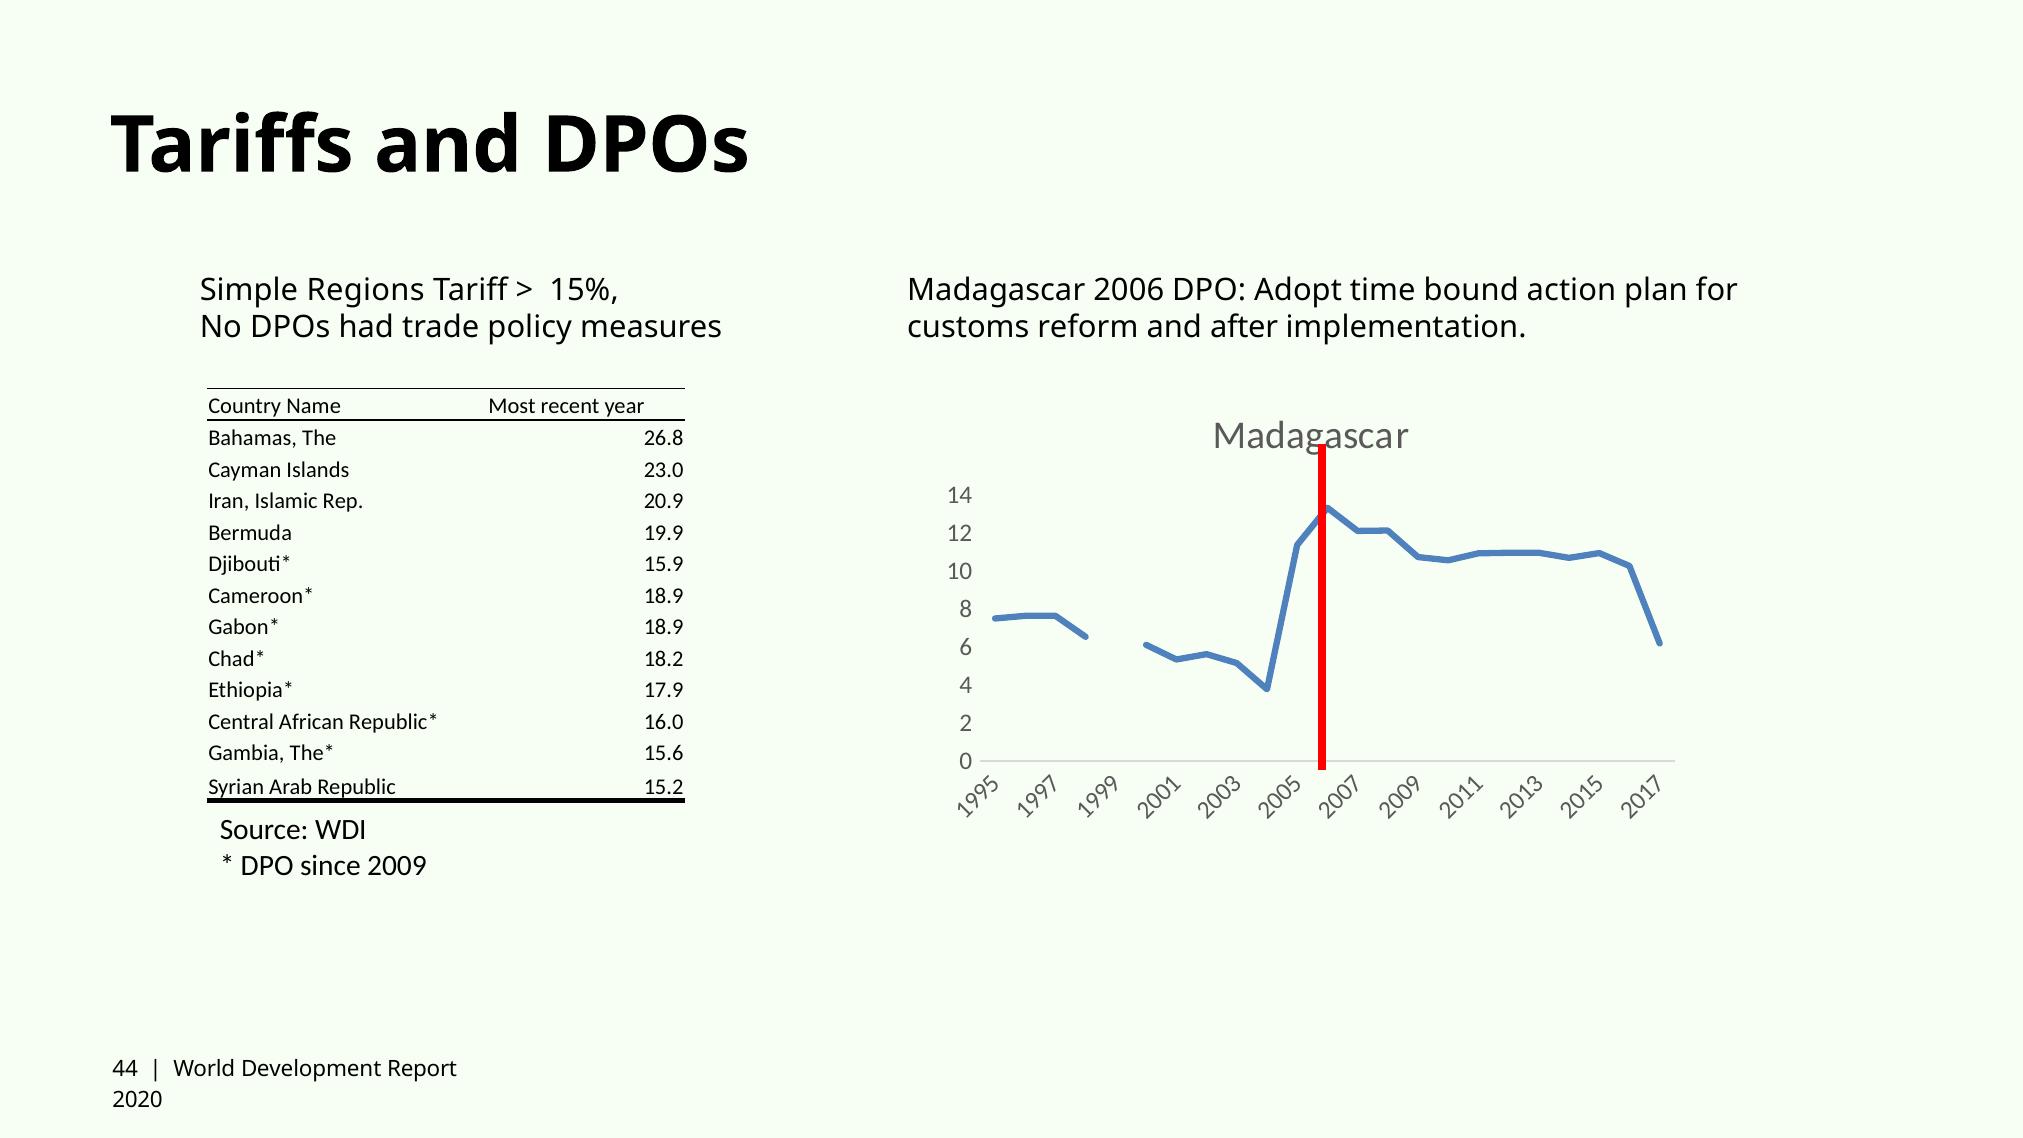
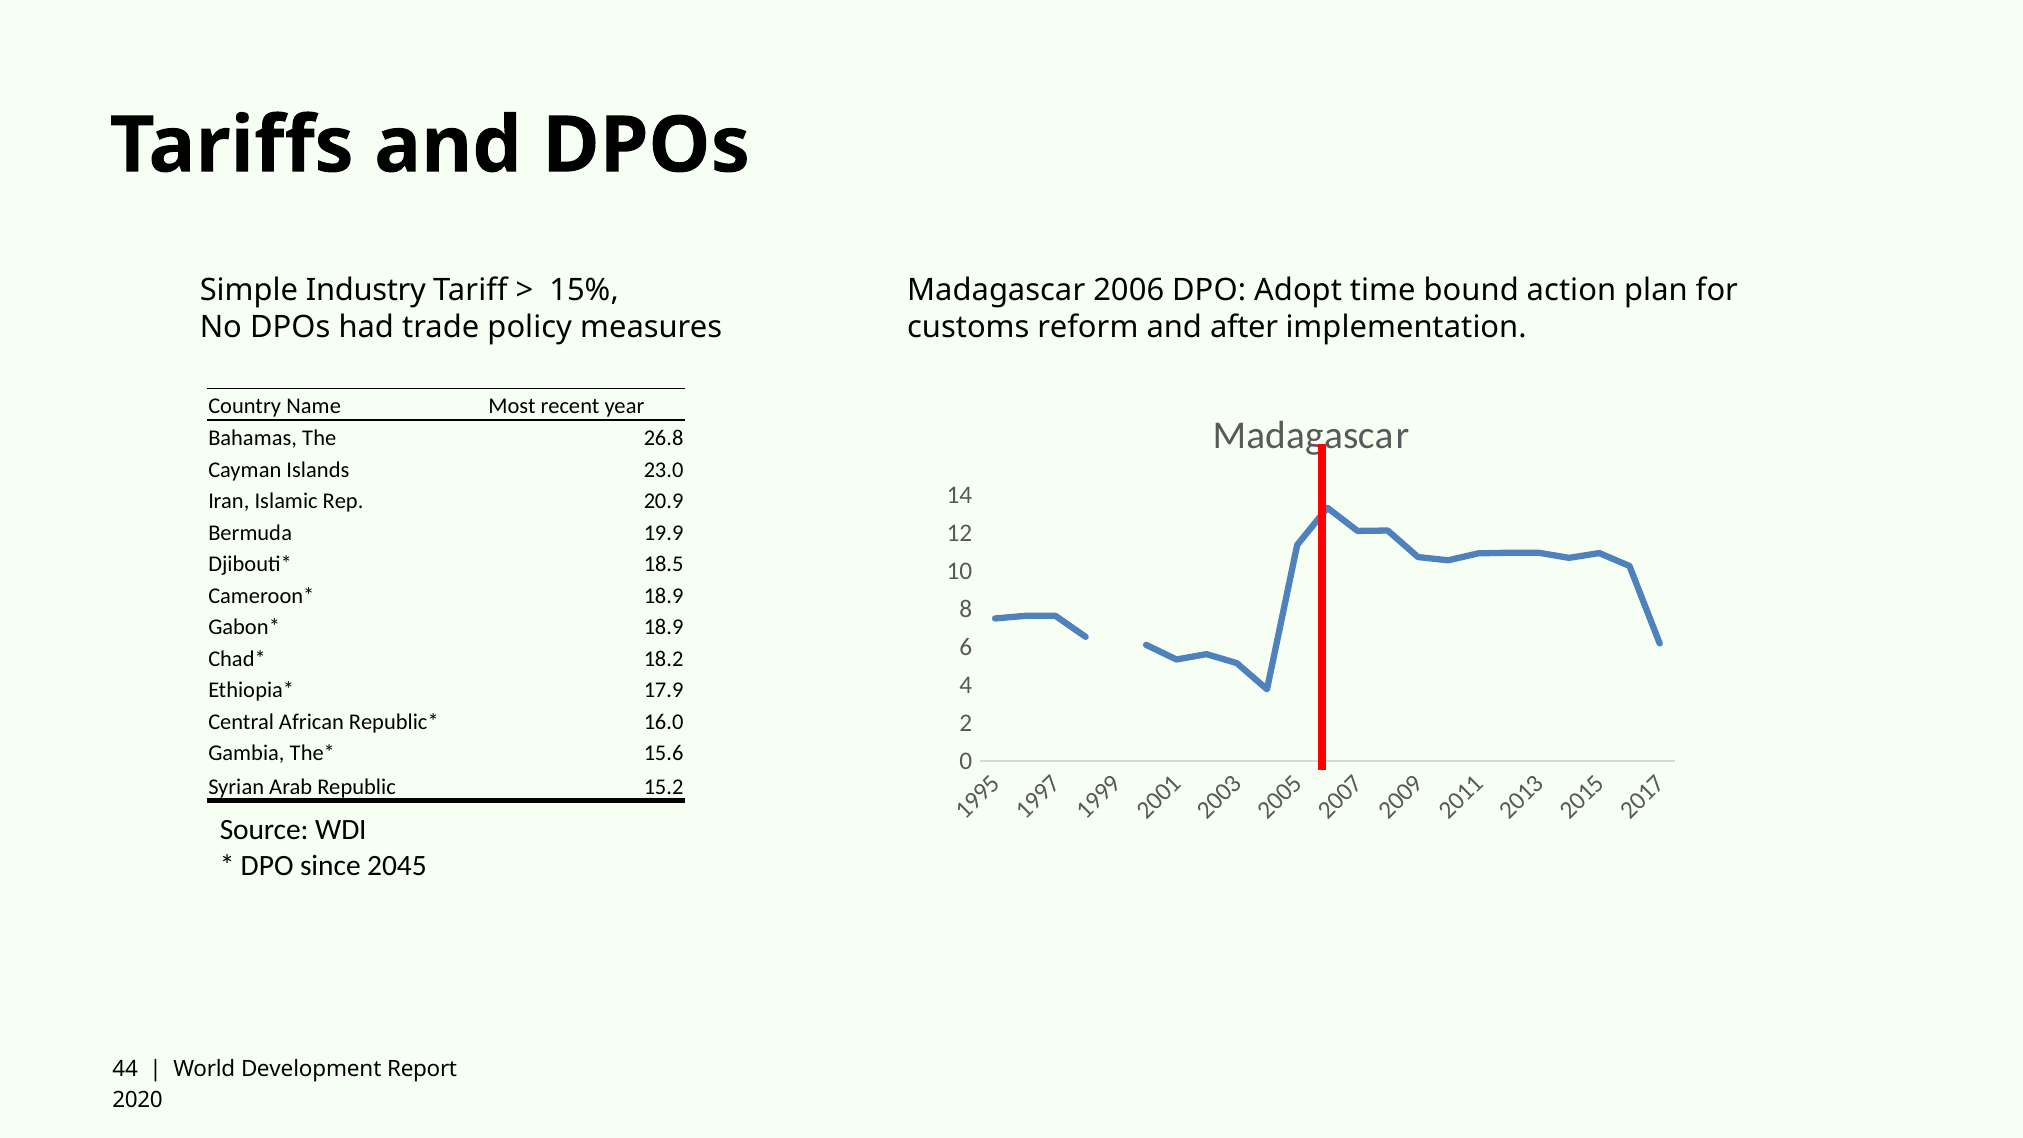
Regions: Regions -> Industry (366, 290)
15.9: 15.9 -> 18.5 (664, 564)
2009: 2009 -> 2045 (397, 865)
